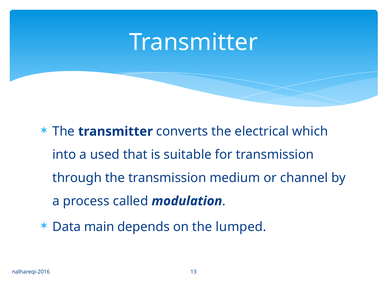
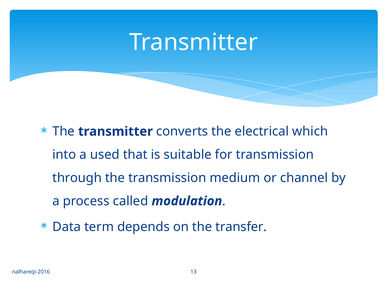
main: main -> term (99, 227)
lumped: lumped -> transfer (241, 227)
